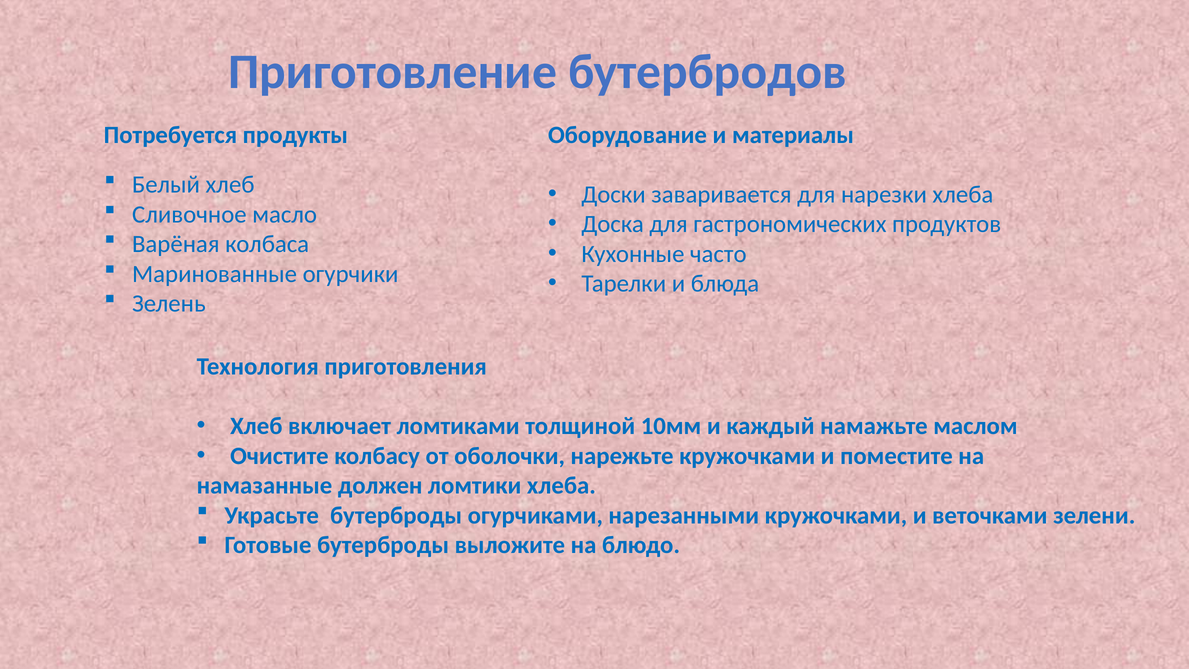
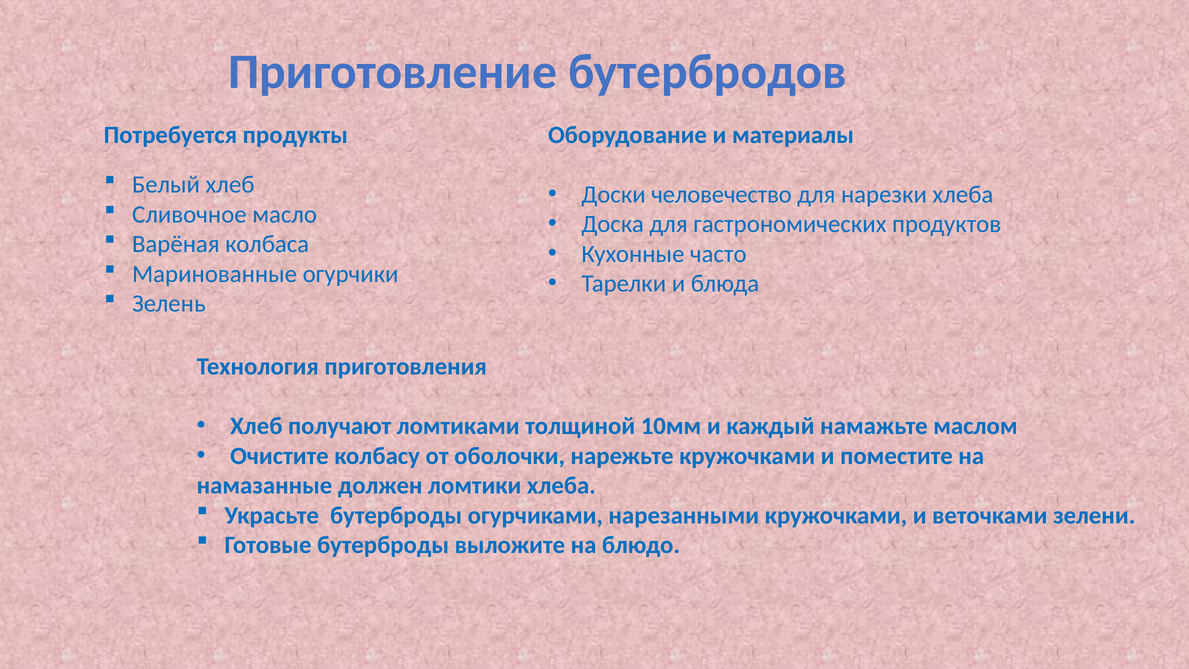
заваривается: заваривается -> человечество (722, 194)
включает: включает -> получают (340, 426)
